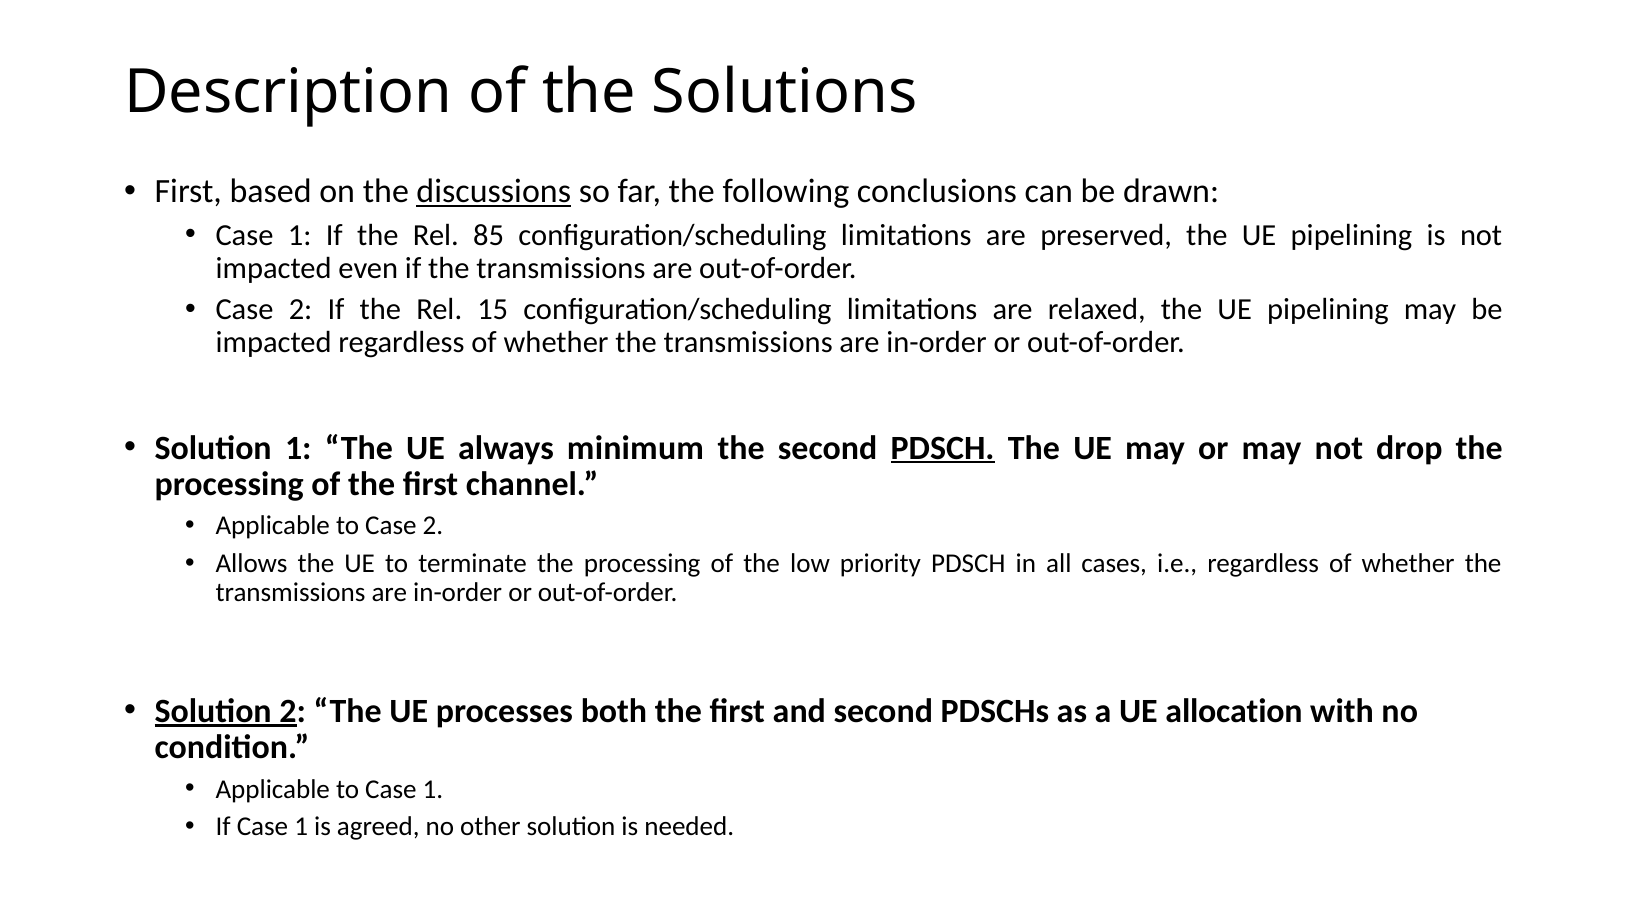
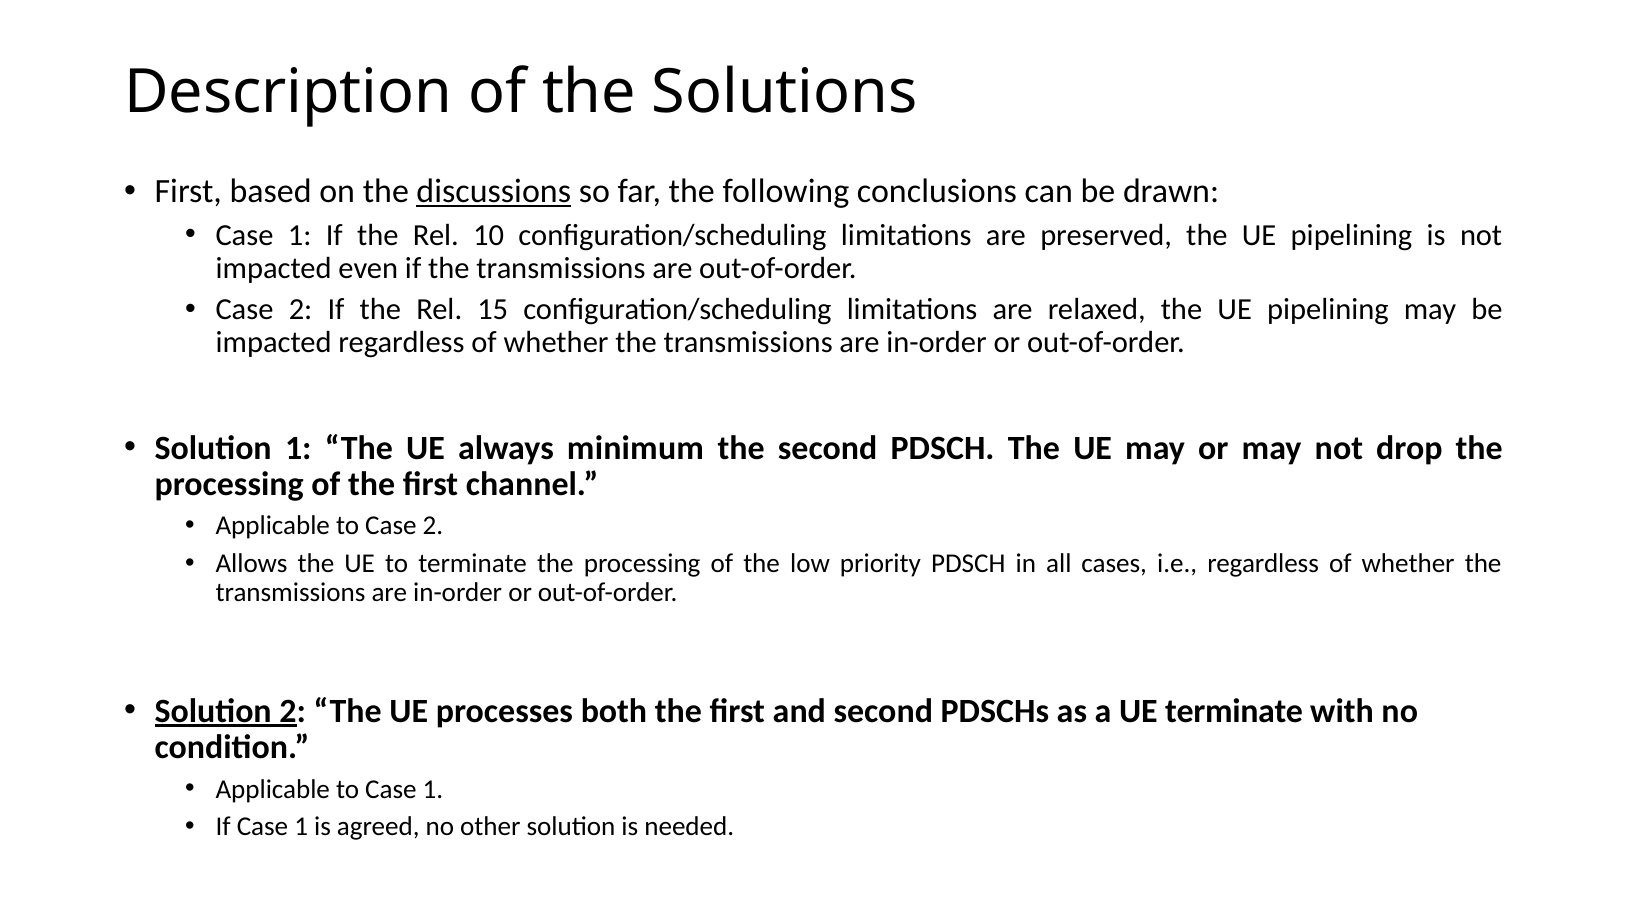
85: 85 -> 10 (489, 235)
PDSCH underline: present -> none (943, 448)
UE allocation: allocation -> terminate (1234, 711)
